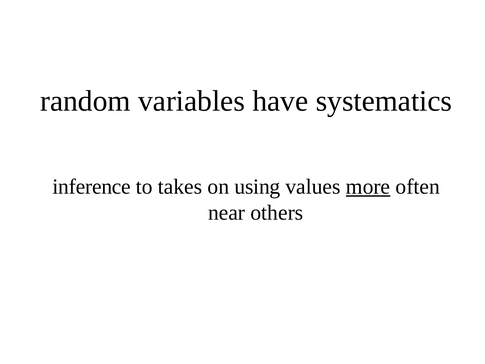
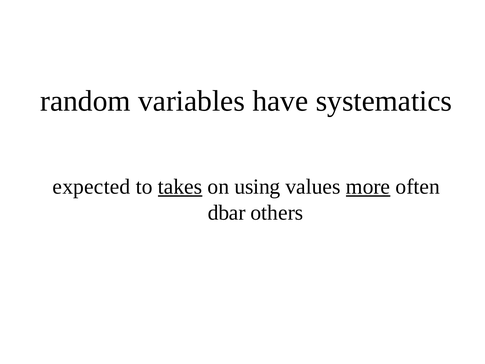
inference: inference -> expected (91, 187)
takes underline: none -> present (180, 187)
near: near -> dbar (227, 212)
